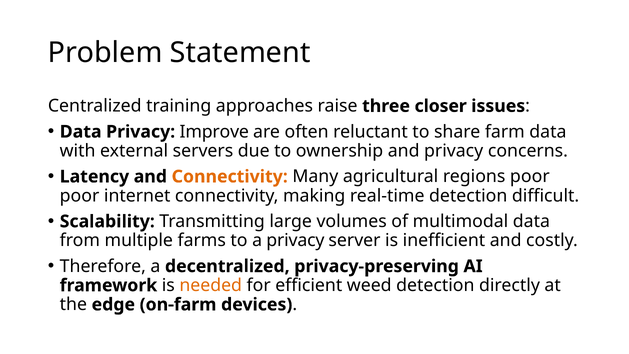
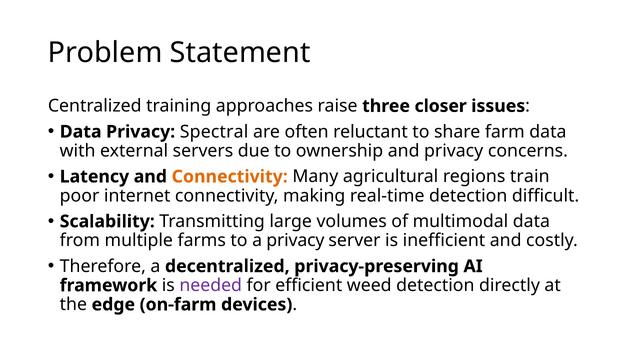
Improve: Improve -> Spectral (214, 132)
regions poor: poor -> train (530, 177)
needed colour: orange -> purple (211, 285)
